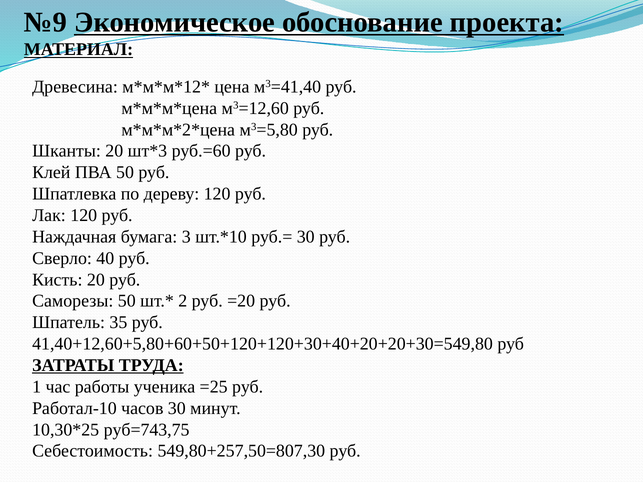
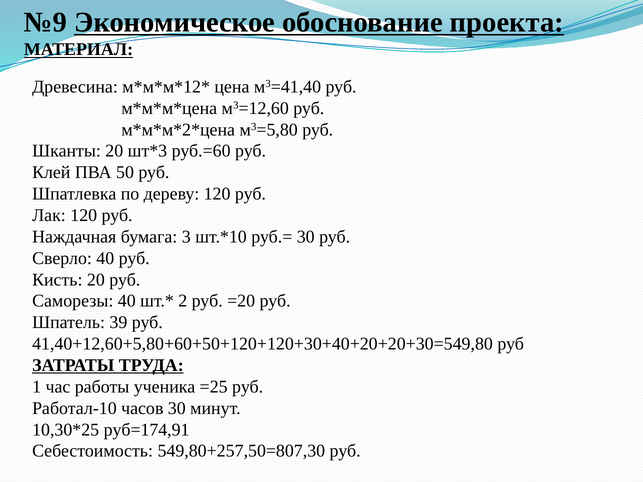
Саморезы 50: 50 -> 40 (127, 301)
35: 35 -> 39 (118, 323)
руб=743,75: руб=743,75 -> руб=174,91 (147, 430)
